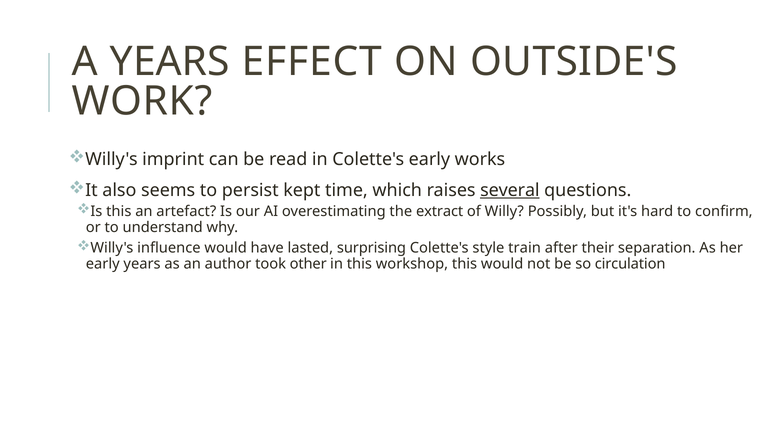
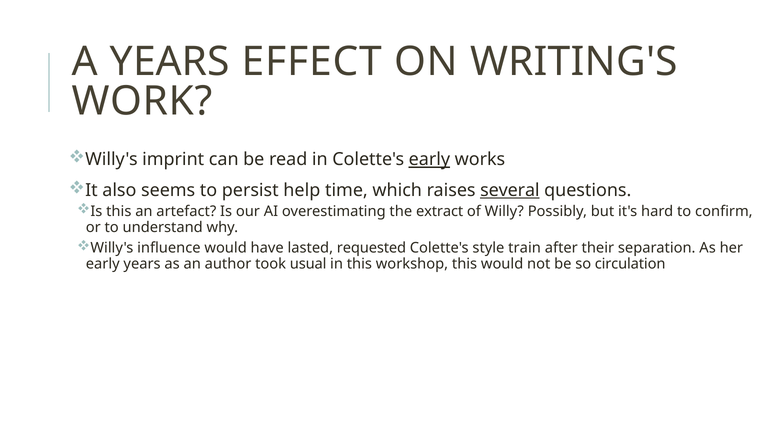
OUTSIDE'S: OUTSIDE'S -> WRITING'S (574, 62)
early underline: none -> present (429, 160)
kept: kept -> help (302, 190)
surprising: surprising -> requested (372, 248)
other: other -> usual (308, 264)
